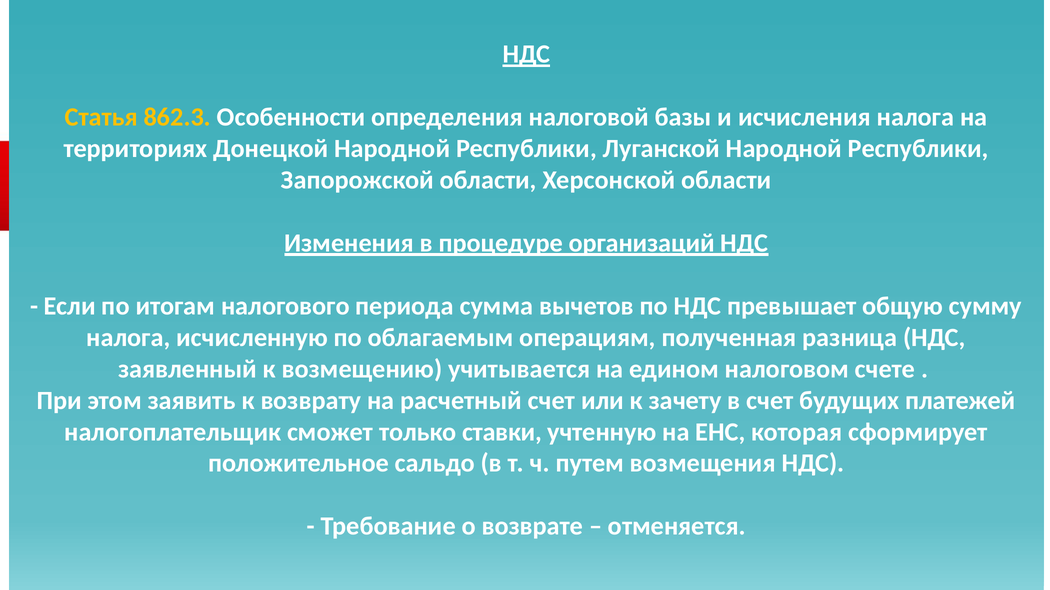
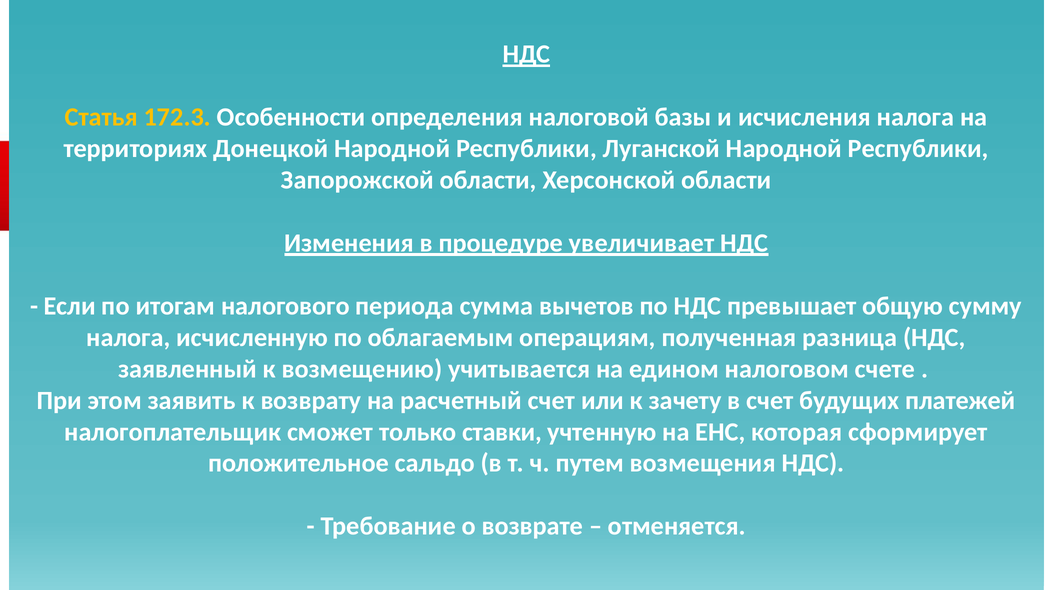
862.3: 862.3 -> 172.3 (177, 117)
организаций: организаций -> увеличивает (642, 243)
